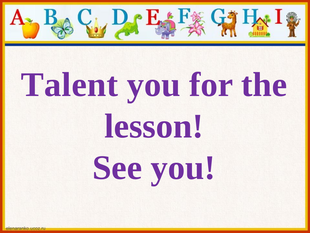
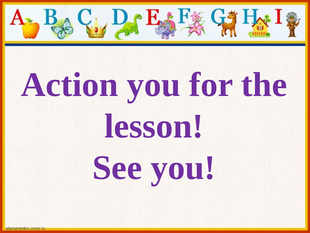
Talent: Talent -> Action (70, 85)
